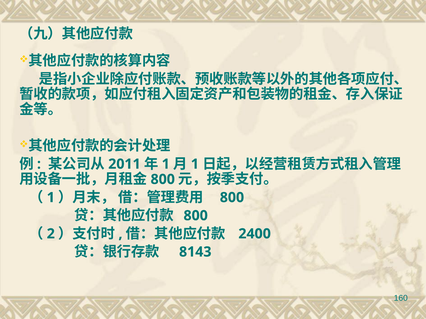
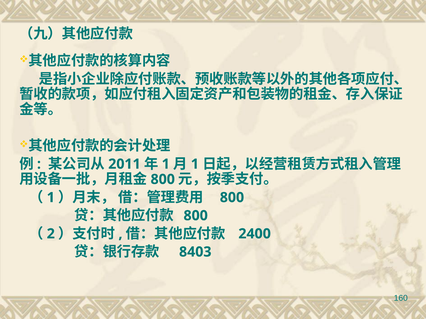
8143: 8143 -> 8403 (195, 252)
